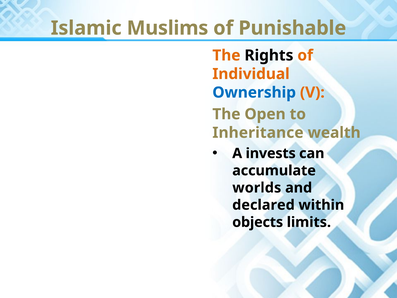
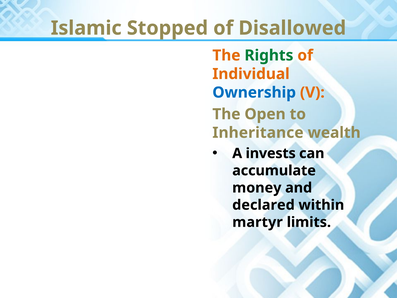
Muslims: Muslims -> Stopped (167, 28)
Punishable: Punishable -> Disallowed (292, 28)
Rights colour: black -> green (269, 55)
worlds: worlds -> money (257, 188)
objects: objects -> martyr (258, 222)
